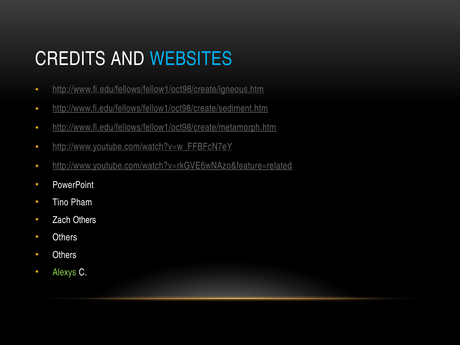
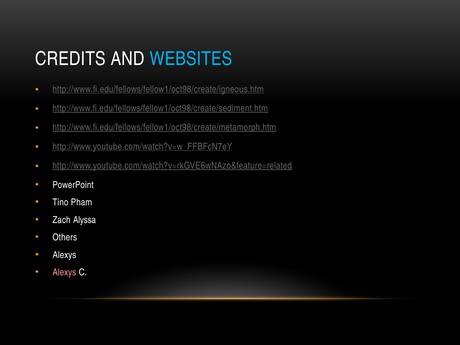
Zach Others: Others -> Alyssa (85, 220)
Others: Others -> Alexys (64, 255)
Alexys colour: light green -> pink (64, 272)
